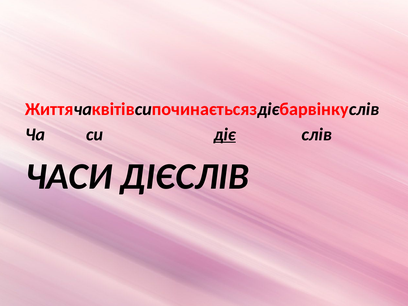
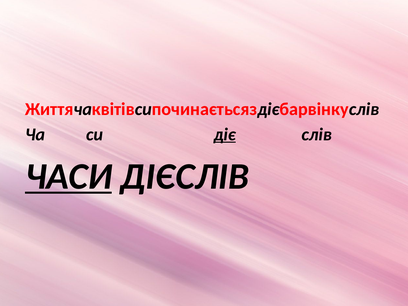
ЧАСИ underline: none -> present (69, 177)
